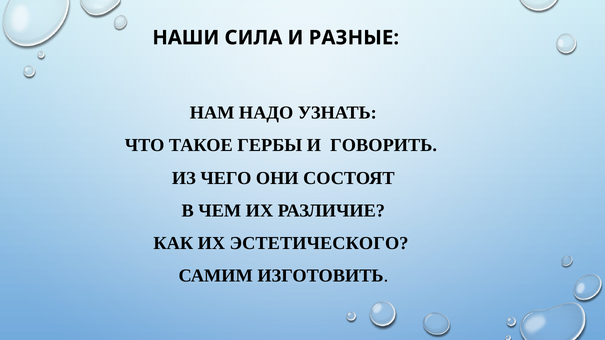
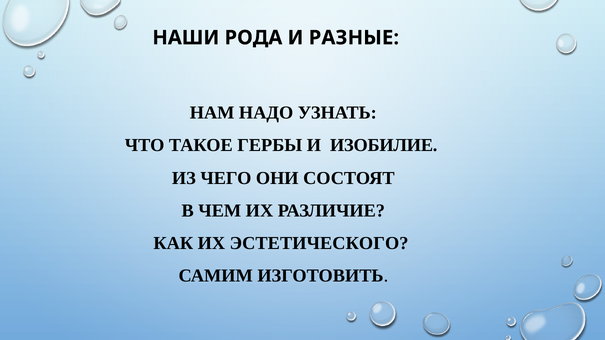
СИЛА: СИЛА -> РОДА (253, 38)
ГОВОРИТЬ: ГОВОРИТЬ -> ИЗОБИЛИЕ (384, 146)
